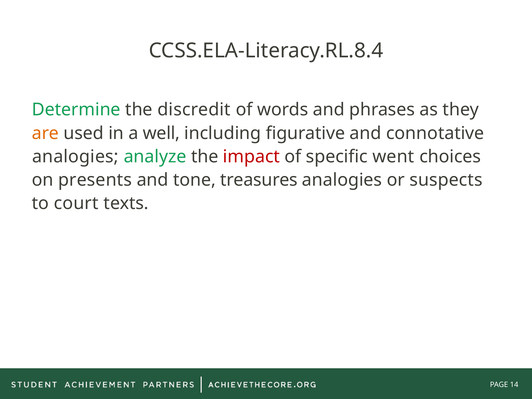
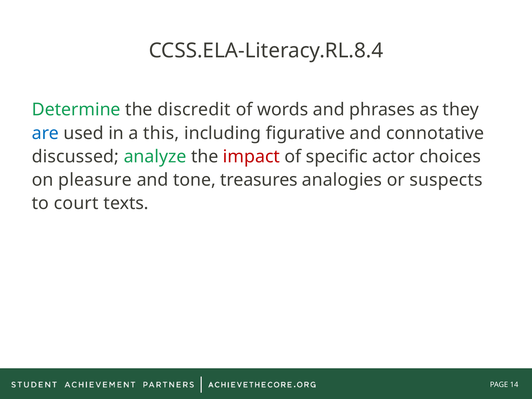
are colour: orange -> blue (45, 133)
well: well -> this (161, 133)
analogies: analogies -> discussed (75, 157)
went: went -> actor (394, 157)
presents: presents -> pleasure (95, 180)
